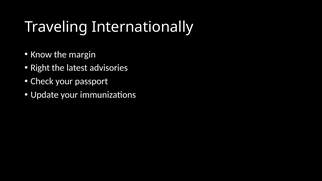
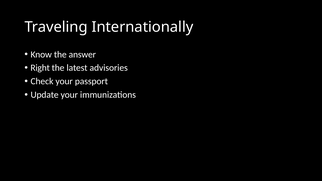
margin: margin -> answer (82, 54)
